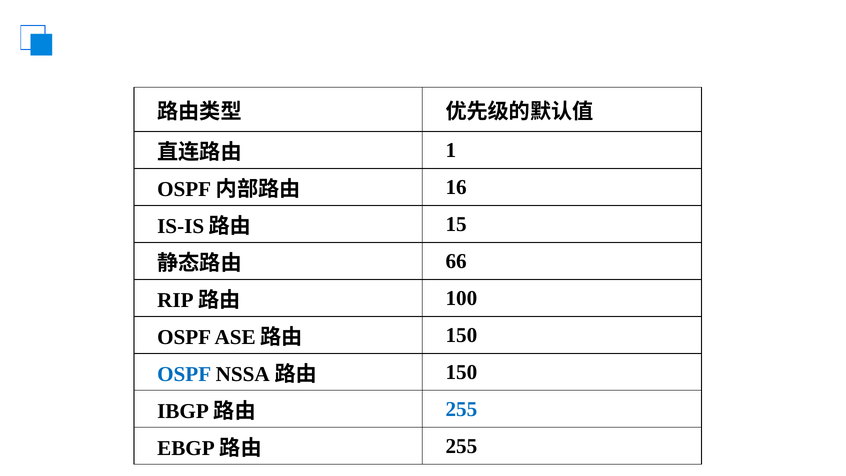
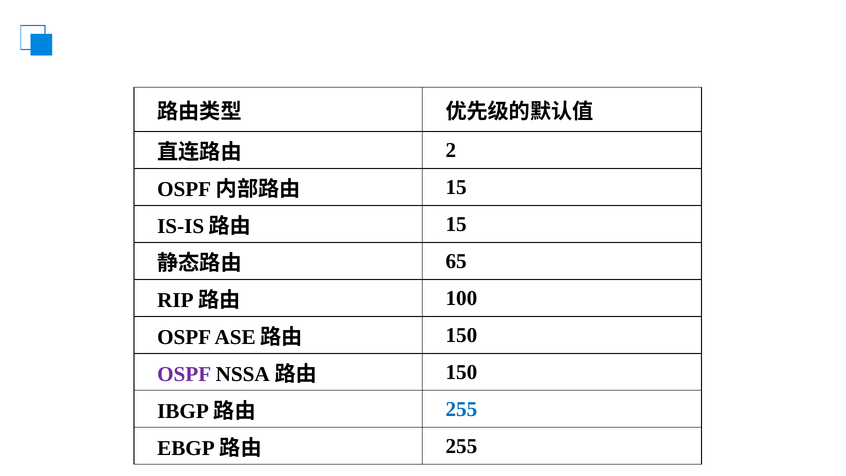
1: 1 -> 2 (451, 150)
16: 16 -> 15 (456, 187)
66: 66 -> 65 (456, 261)
OSPF colour: blue -> purple (184, 374)
